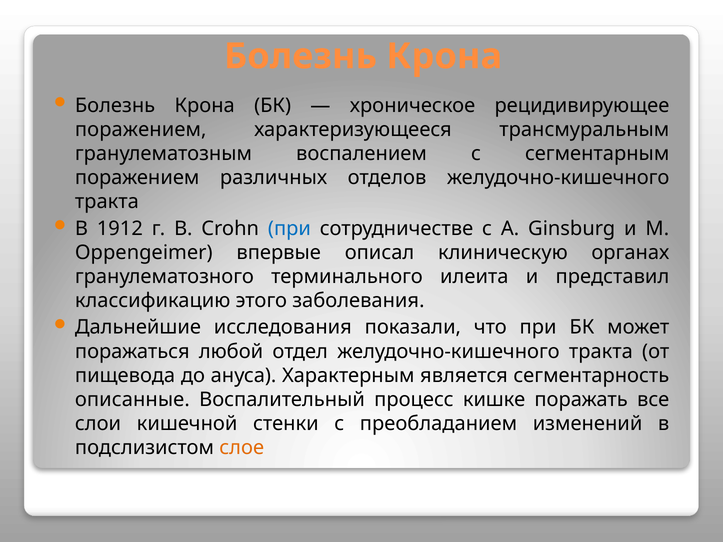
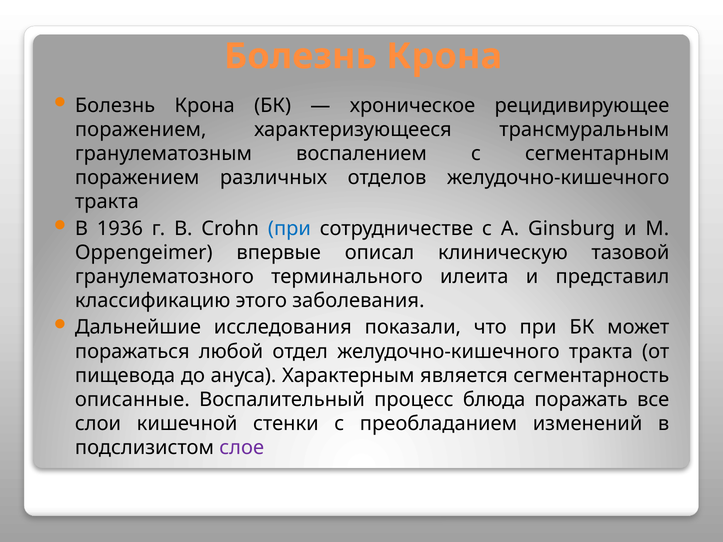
1912: 1912 -> 1936 (120, 228)
органах: органах -> тазовой (630, 253)
кишке: кишке -> блюда (494, 400)
слое colour: orange -> purple (242, 448)
